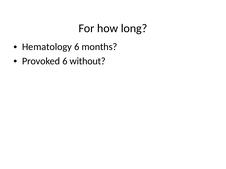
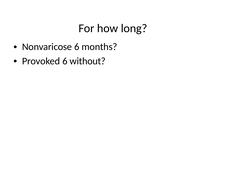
Hematology: Hematology -> Nonvaricose (47, 47)
